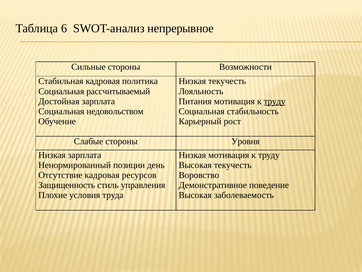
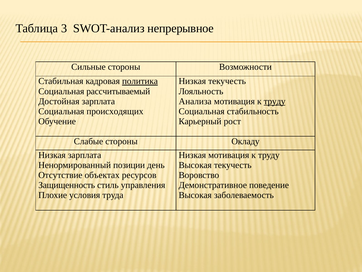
6: 6 -> 3 (64, 28)
политика underline: none -> present (140, 81)
Питания: Питания -> Анализа (195, 101)
недовольством: недовольством -> происходящих (115, 111)
Уровня: Уровня -> Окладу (245, 141)
Отсутствие кадровая: кадровая -> объектах (102, 175)
